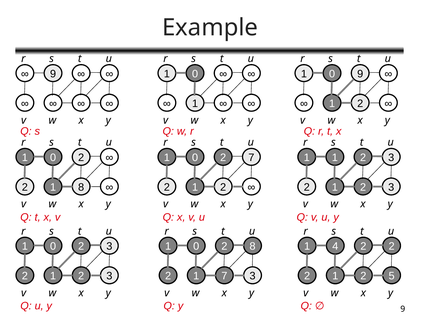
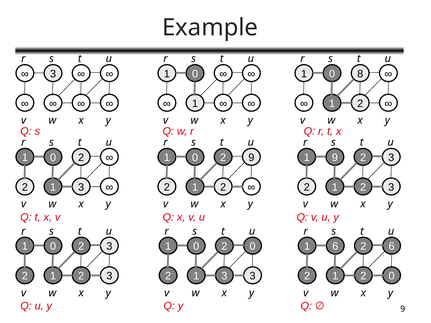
9: 9 -> 3 (53, 74)
0 9: 9 -> 8 (360, 74)
2 7: 7 -> 9 (251, 158)
1 1: 1 -> 9 (335, 158)
8: 8 -> 3 (81, 187)
0 2 8: 8 -> 0 (253, 247)
1 4: 4 -> 6 (335, 247)
2: 2 -> 6 (392, 247)
7: 7 -> 3 (224, 276)
1 2 5: 5 -> 0 (392, 276)
